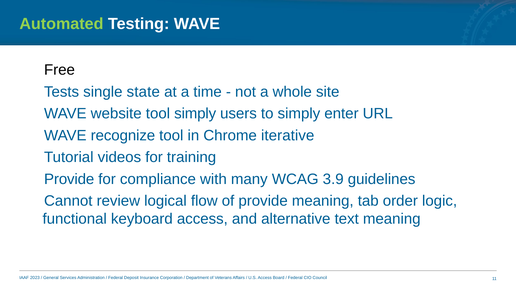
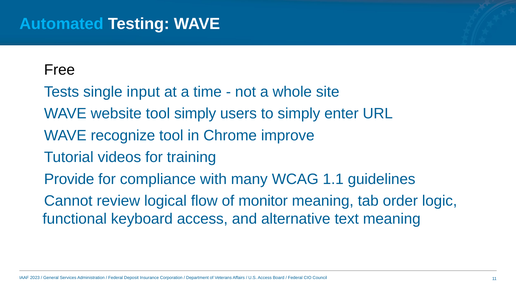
Automated colour: light green -> light blue (61, 24)
state: state -> input (143, 92)
iterative: iterative -> improve (288, 136)
3.9: 3.9 -> 1.1 (333, 179)
of provide: provide -> monitor (263, 201)
